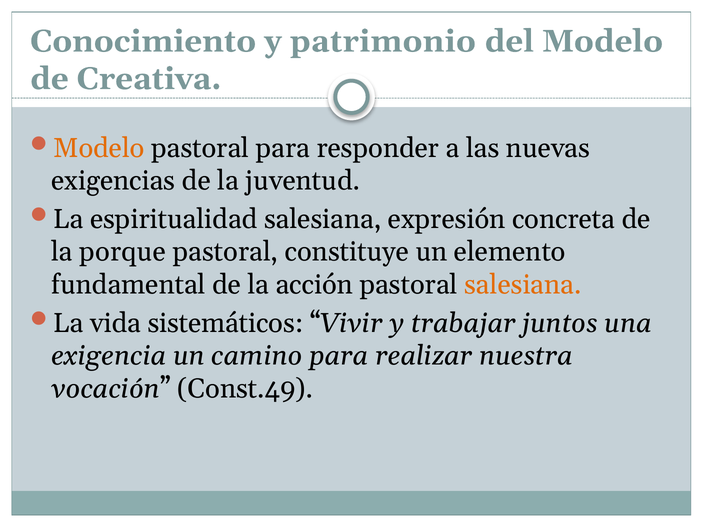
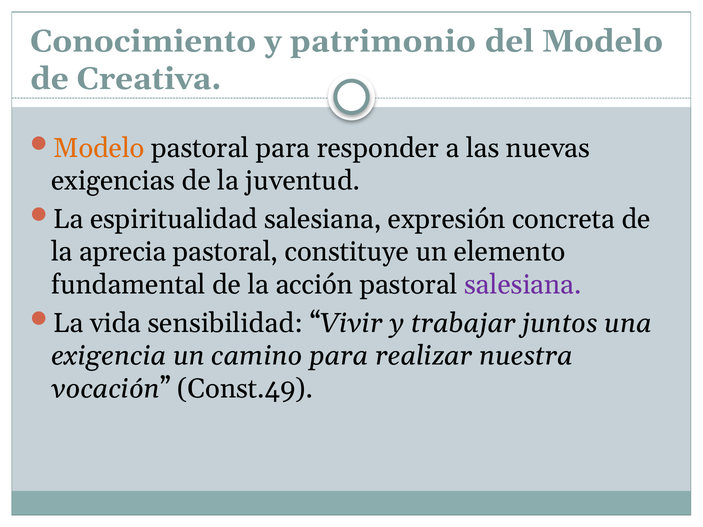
porque: porque -> aprecia (123, 252)
salesiana colour: orange -> purple (523, 285)
sistemáticos: sistemáticos -> sensibilidad (225, 323)
